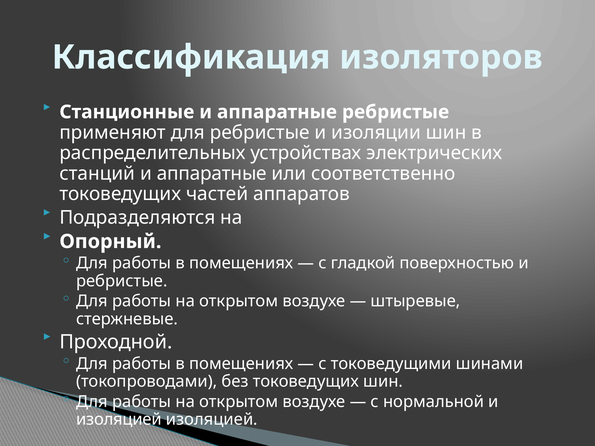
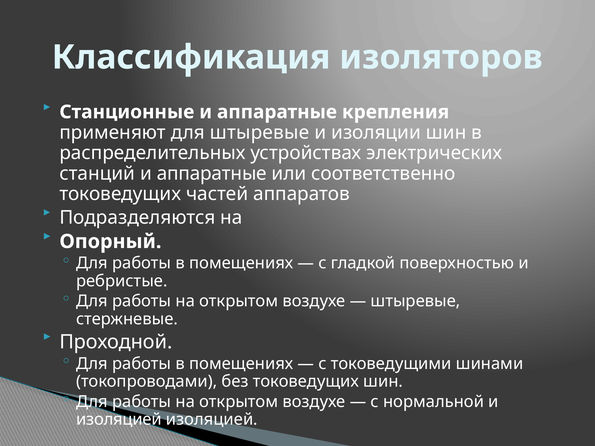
аппаратные ребристые: ребристые -> крепления (396, 112)
для ребристые: ребристые -> штыревые (260, 133)
